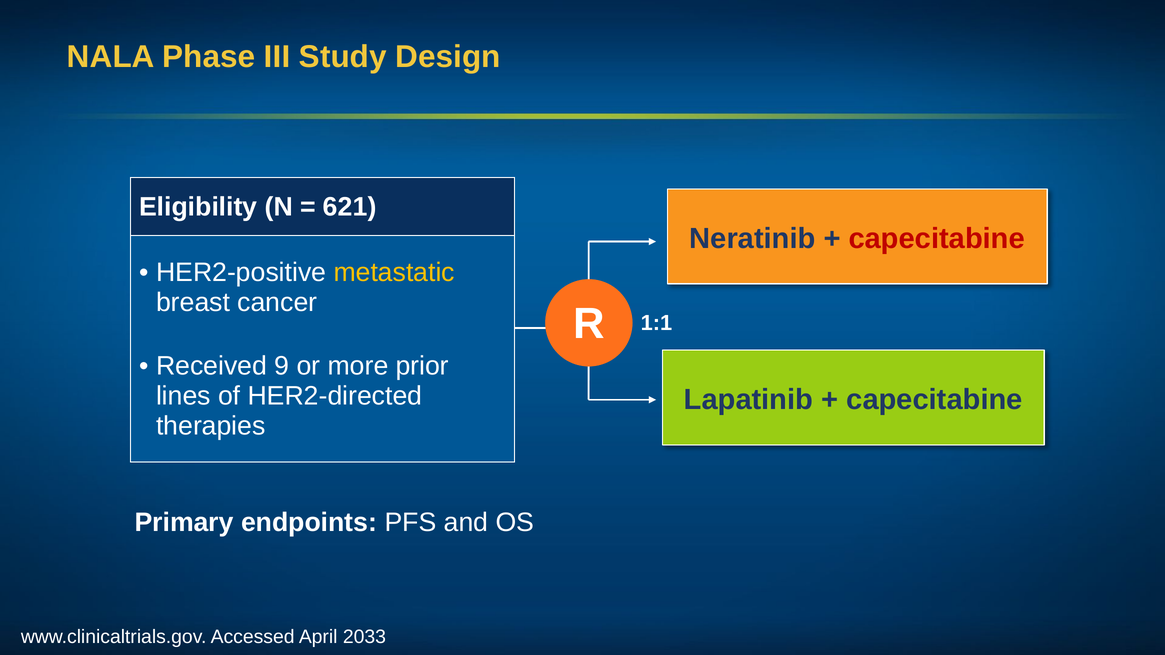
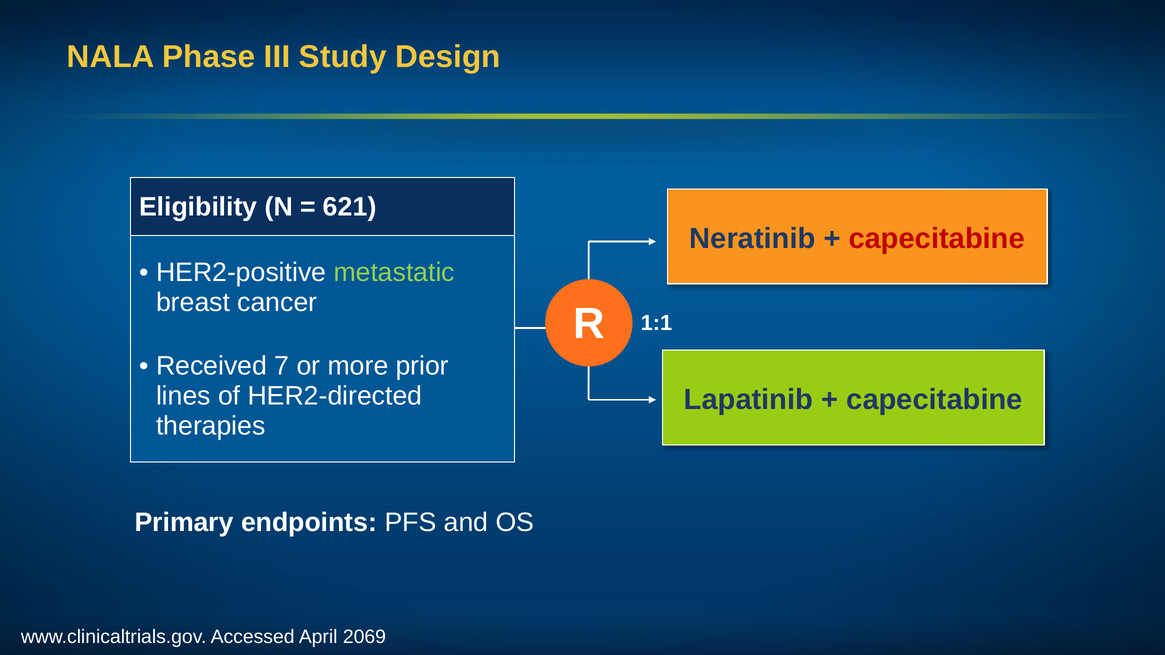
metastatic colour: yellow -> light green (394, 273)
9: 9 -> 7 (282, 366)
2033: 2033 -> 2069 (364, 637)
